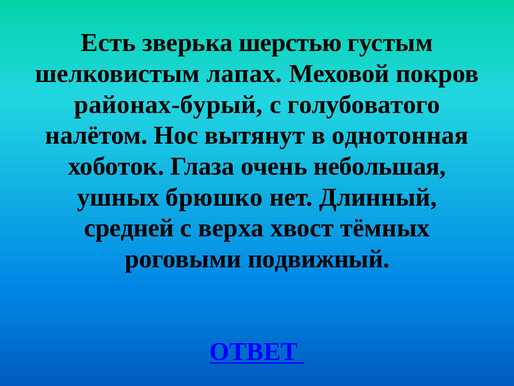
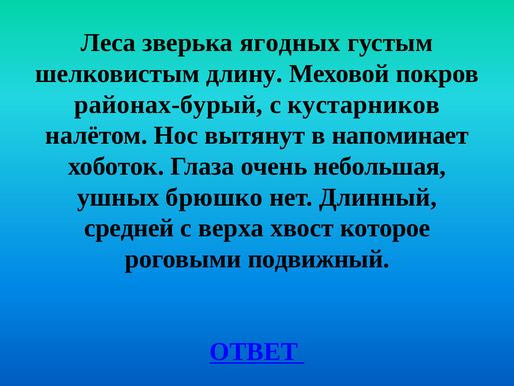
Есть: Есть -> Леса (108, 43)
шерстью: шерстью -> ягодных (290, 43)
лапах: лапах -> длину (244, 74)
голубоватого: голубоватого -> кустарников (364, 104)
однотонная: однотонная -> напоминает (400, 135)
тёмных: тёмных -> которое (385, 228)
